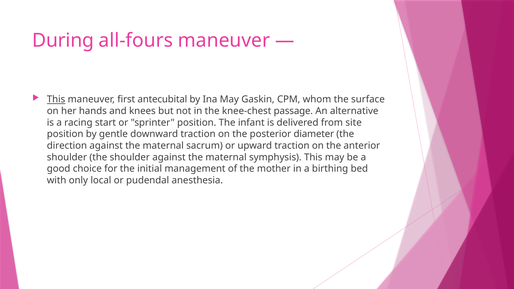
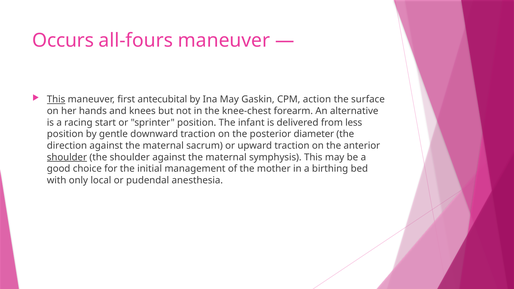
During: During -> Occurs (63, 41)
whom: whom -> action (317, 99)
passage: passage -> forearm (293, 111)
site: site -> less (354, 123)
shoulder underline: none -> present (67, 157)
